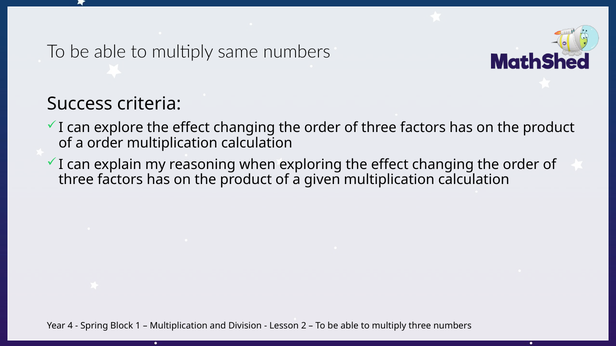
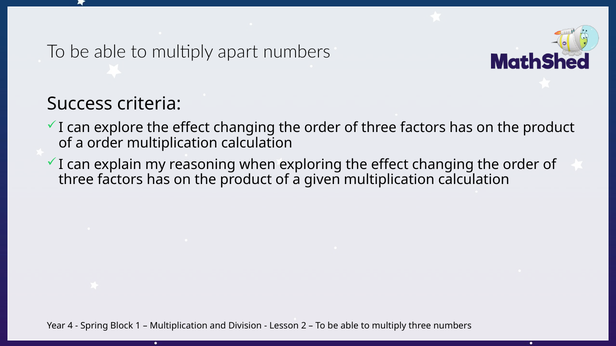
same: same -> apart (238, 52)
